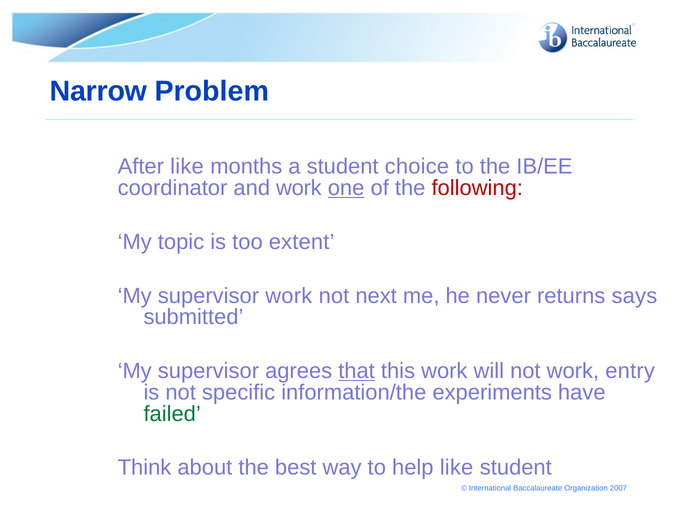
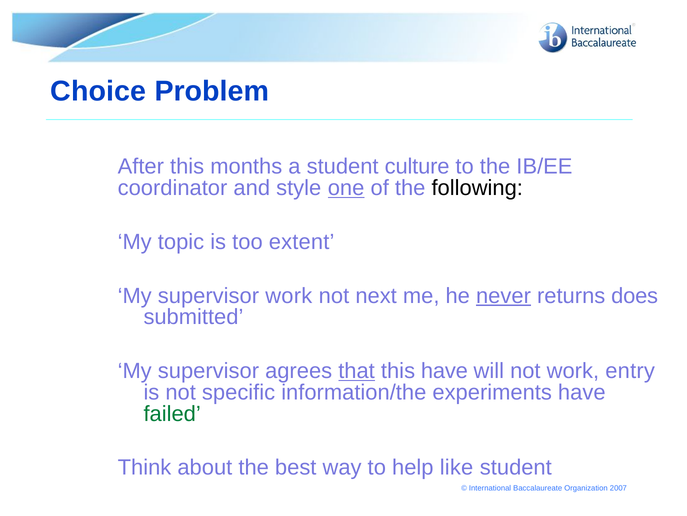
Narrow: Narrow -> Choice (98, 91)
After like: like -> this (187, 166)
choice: choice -> culture (417, 166)
and work: work -> style (299, 188)
following colour: red -> black (477, 188)
never underline: none -> present (503, 295)
says: says -> does (635, 295)
this work: work -> have (444, 371)
